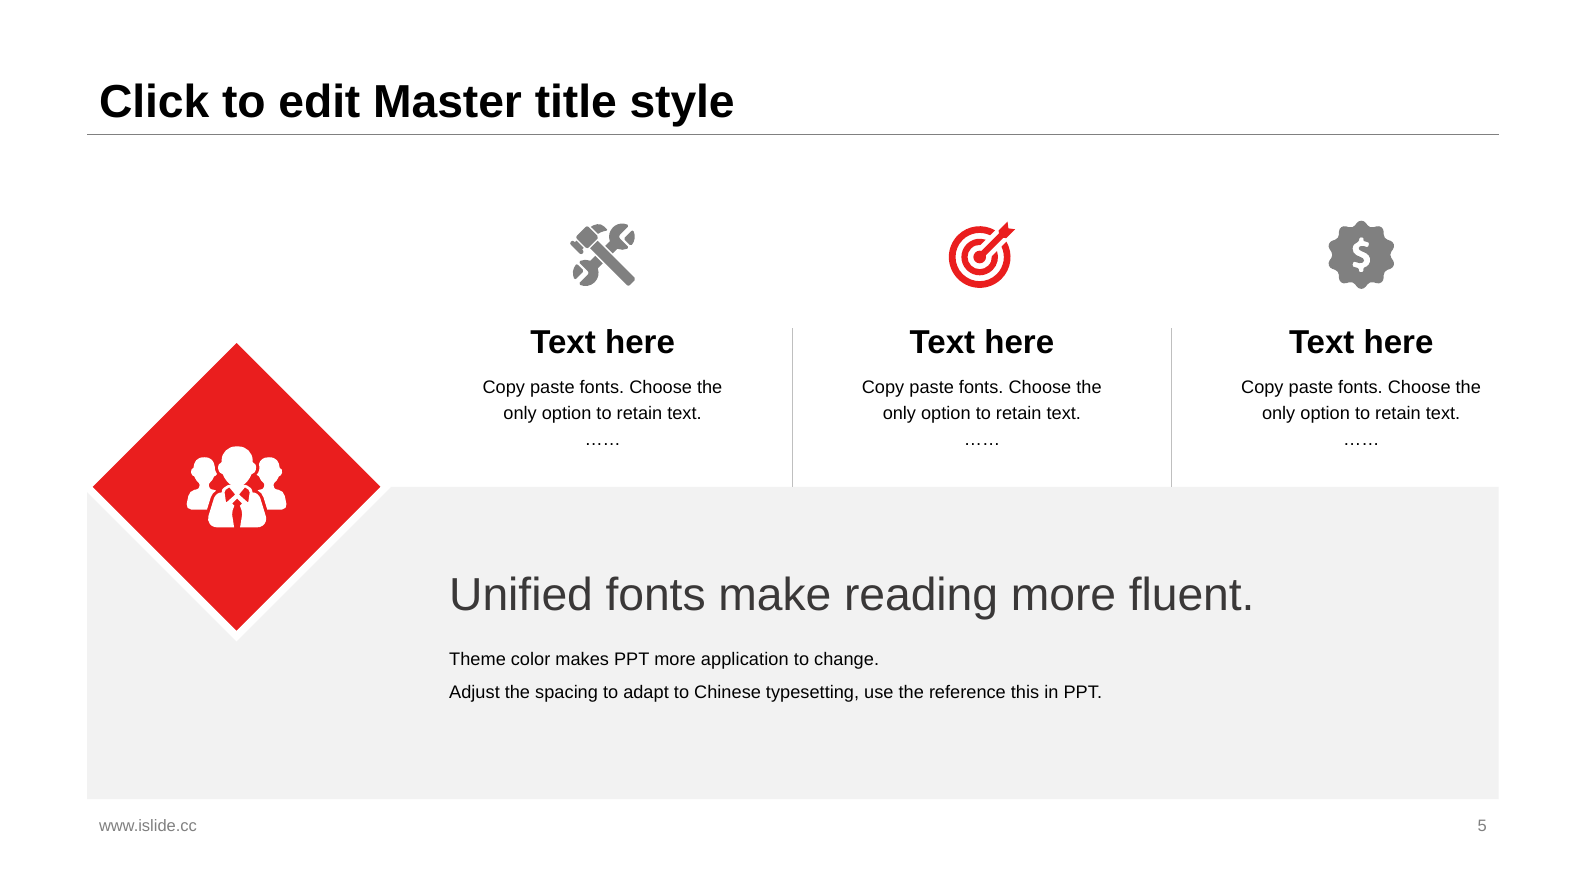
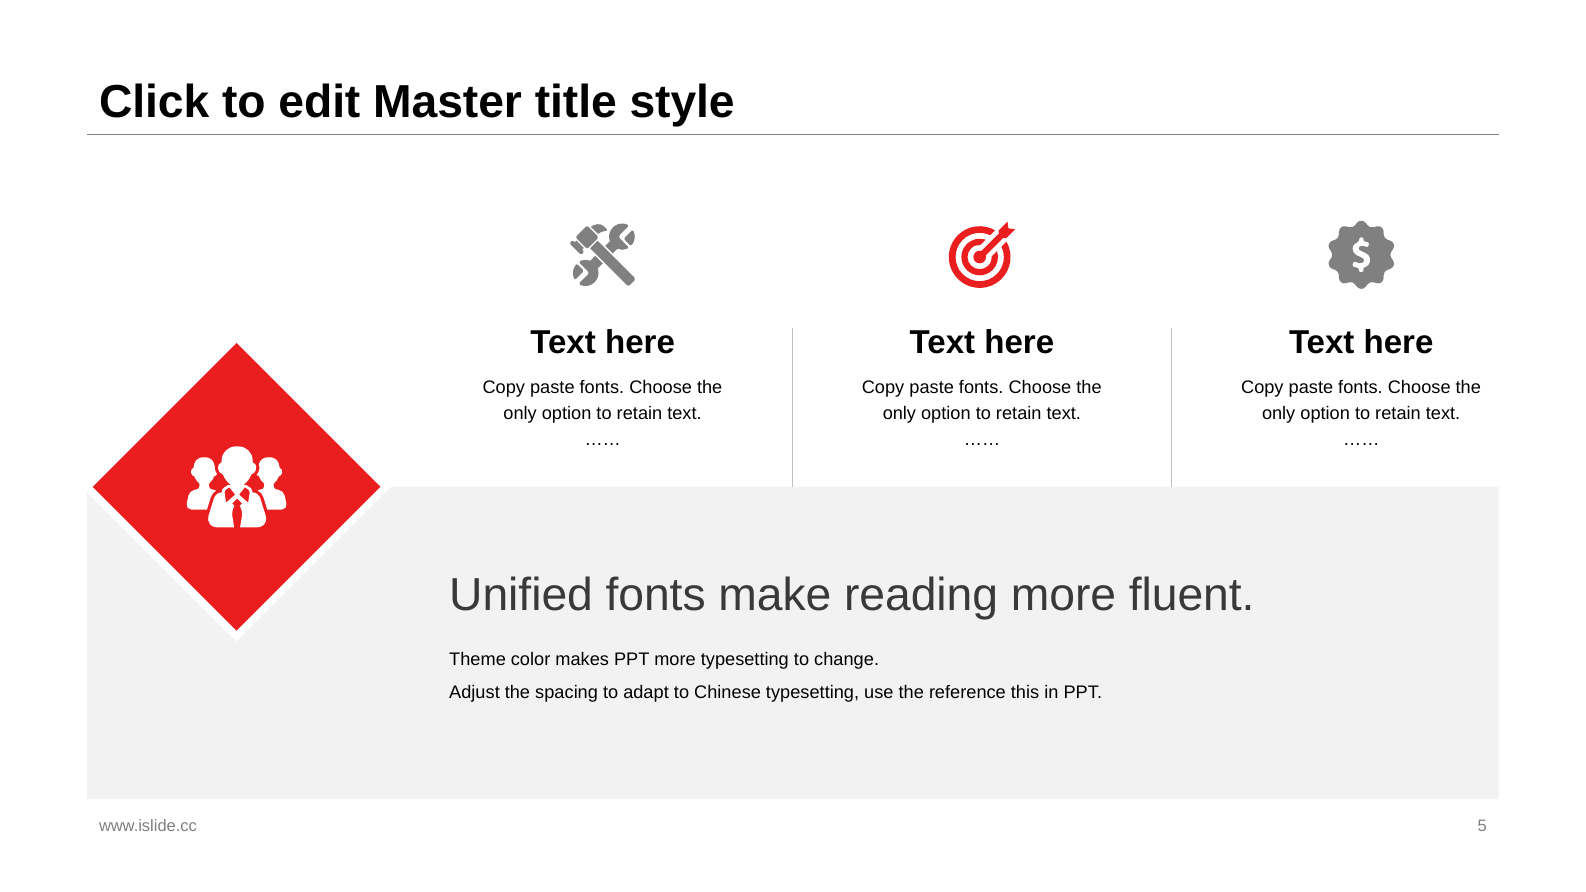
more application: application -> typesetting (745, 659)
